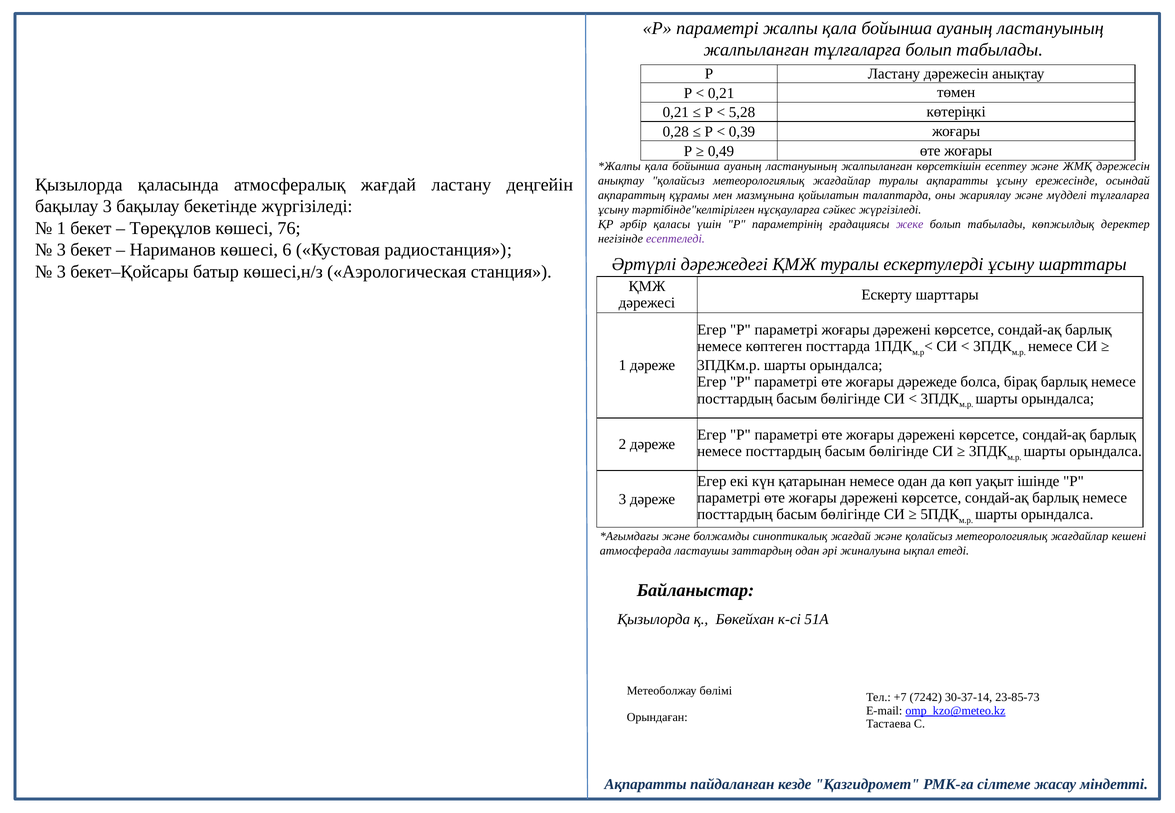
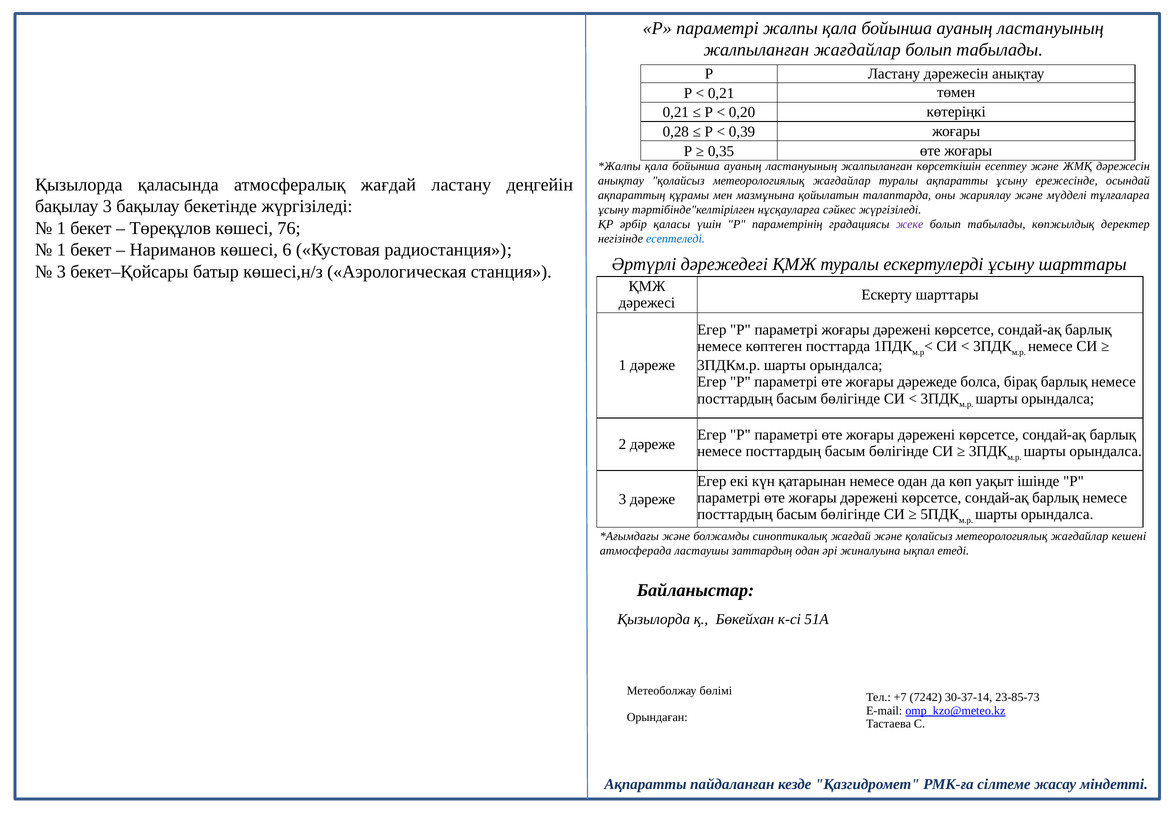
жалпыланған тұлғаларға: тұлғаларға -> жағдайлар (857, 50)
5,28: 5,28 -> 0,20 (742, 113)
0,49: 0,49 -> 0,35 (721, 151)
есептеледі colour: purple -> blue (675, 239)
3: 3 -> 1 (61, 250)
